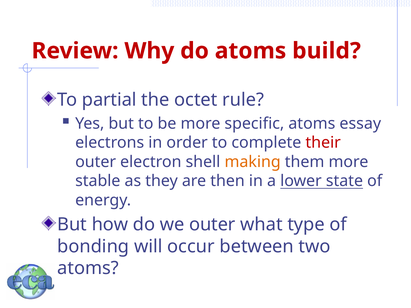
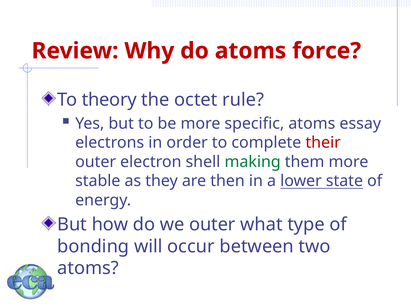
build: build -> force (327, 51)
partial: partial -> theory (109, 100)
making colour: orange -> green (253, 162)
